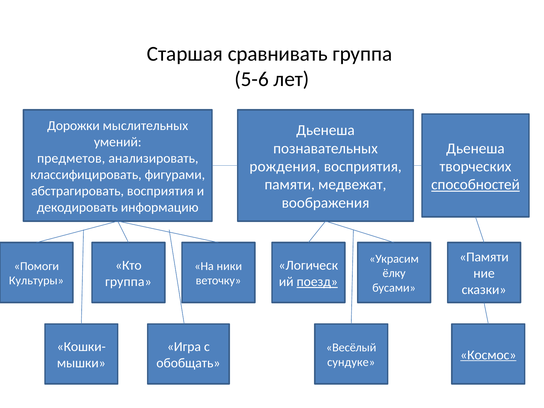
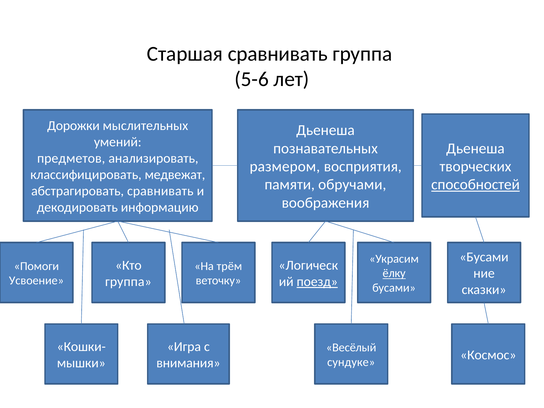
рождения: рождения -> размером (285, 167)
фигурами: фигурами -> медвежат (175, 175)
медвежат: медвежат -> обручами (352, 185)
абстрагировать восприятия: восприятия -> сравнивать (160, 191)
Памяти: Памяти -> Бусами (484, 257)
ники: ники -> трём (229, 266)
ёлку underline: none -> present (394, 273)
Культуры: Культуры -> Усвоение (36, 281)
Космос underline: present -> none (488, 355)
обобщать: обобщать -> внимания (188, 363)
